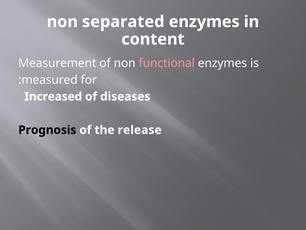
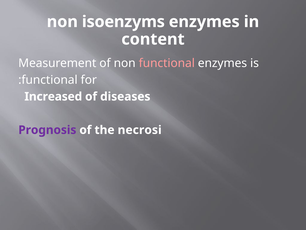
separated: separated -> isoenzyms (123, 22)
measured: measured -> functional (50, 80)
Prognosis colour: black -> purple (47, 130)
release: release -> necrosi (140, 130)
